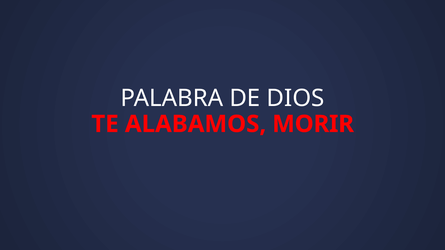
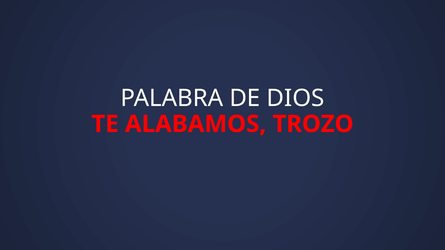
MORIR: MORIR -> TROZO (313, 124)
